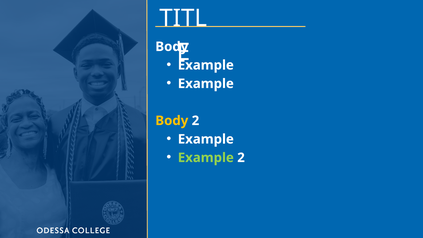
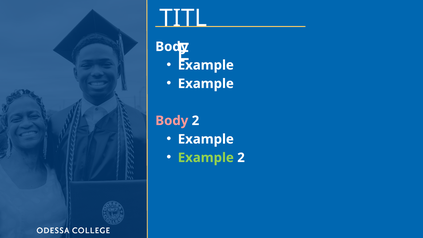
Body colour: yellow -> pink (172, 121)
